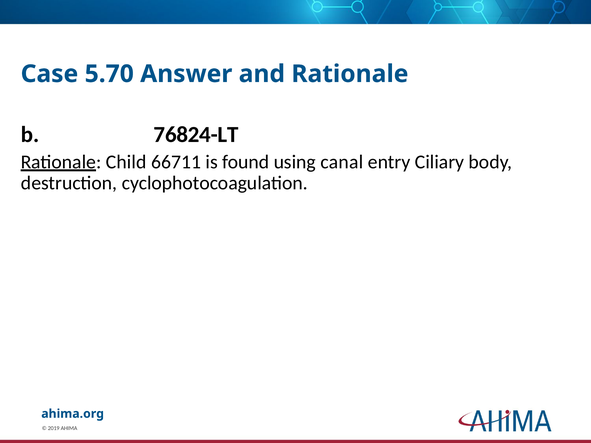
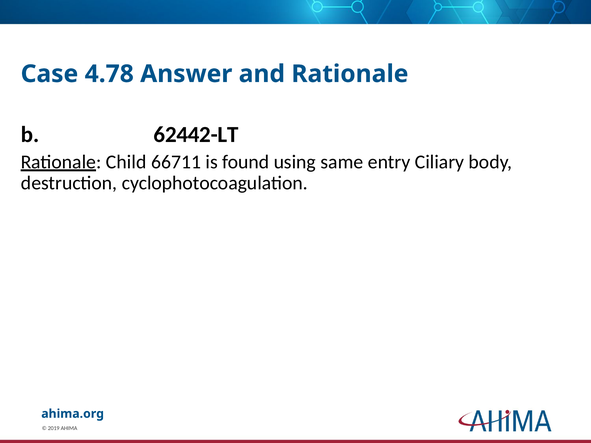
5.70: 5.70 -> 4.78 (109, 74)
76824-LT: 76824-LT -> 62442-LT (196, 135)
canal: canal -> same (342, 162)
